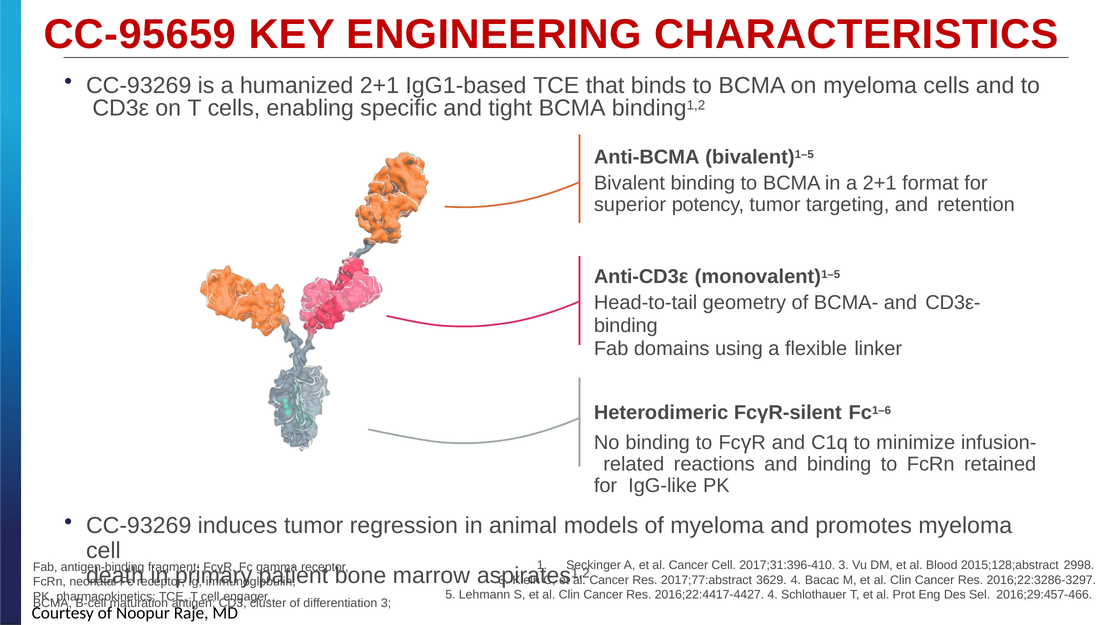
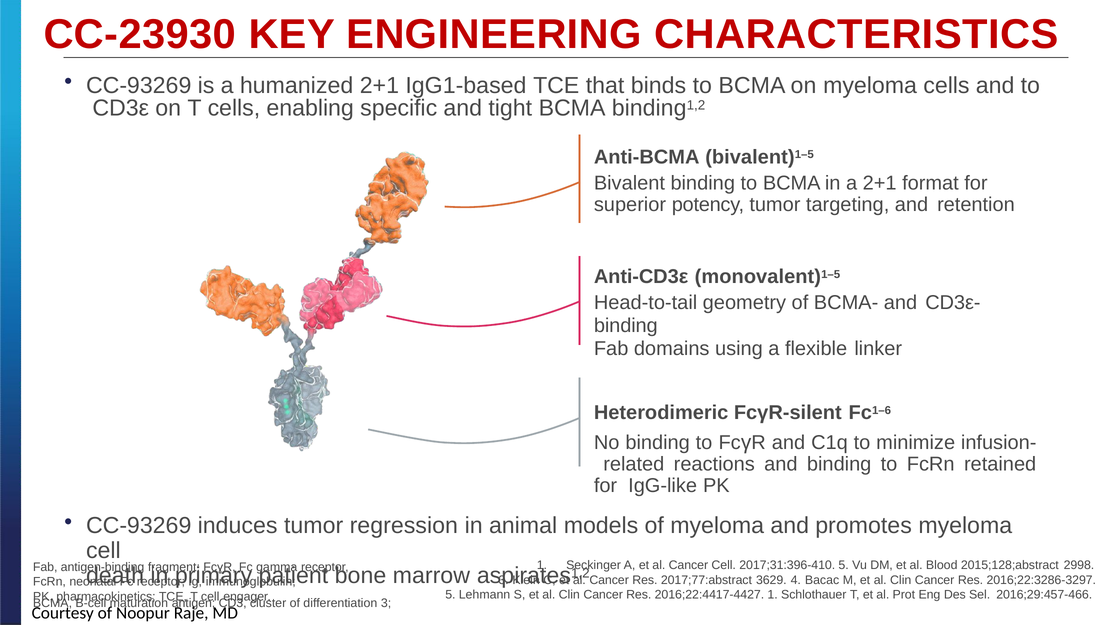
CC-95659: CC-95659 -> CC-23930 (140, 35)
2017;31:396-410 3: 3 -> 5 (844, 566)
2016;22:4417-4427 4: 4 -> 1 (773, 595)
